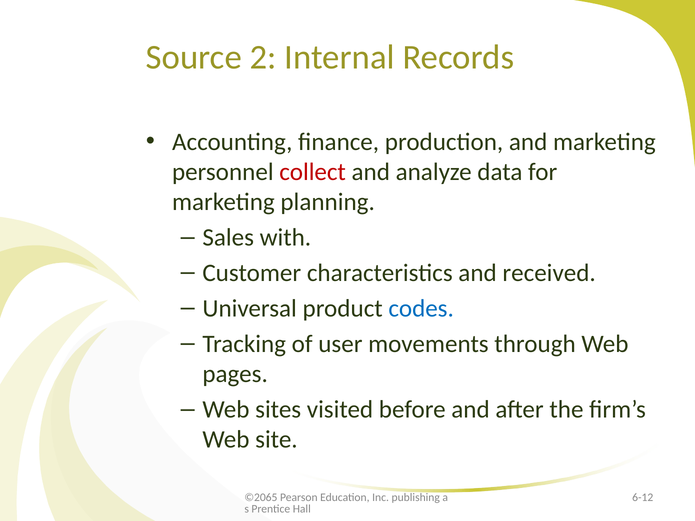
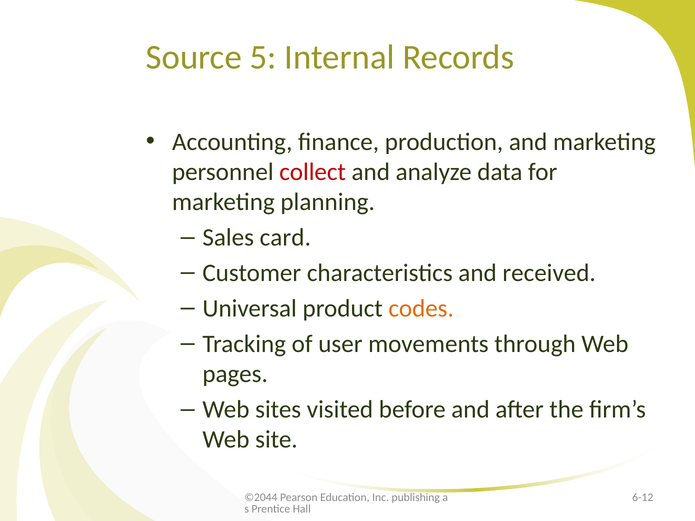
2: 2 -> 5 (263, 57)
with: with -> card (285, 238)
codes colour: blue -> orange (421, 309)
©2065: ©2065 -> ©2044 (261, 498)
